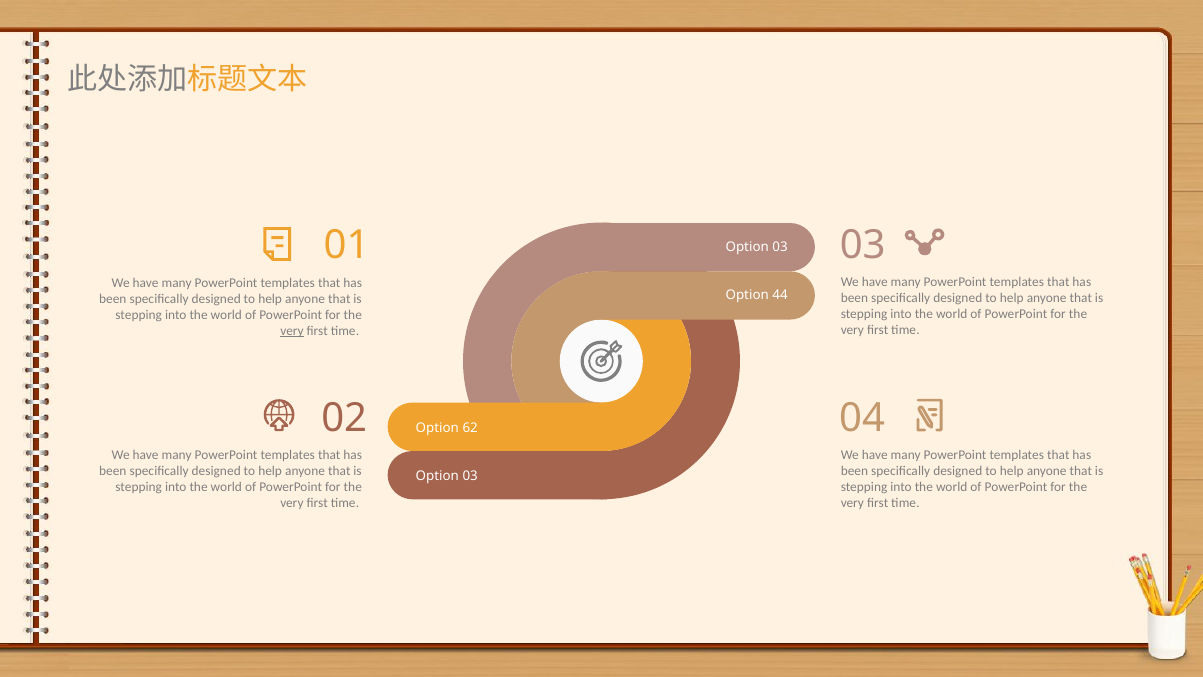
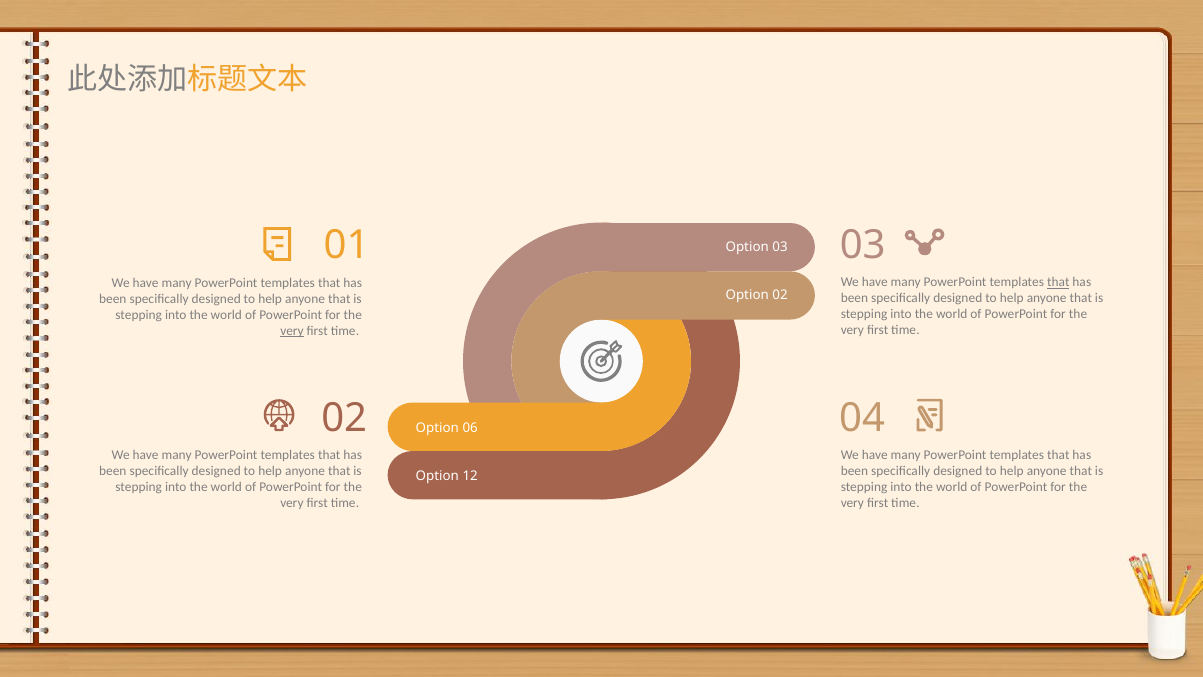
that underline: none -> present (1058, 282)
Option 44: 44 -> 02 (780, 295)
62: 62 -> 06 (470, 427)
03: 03 -> 12 (470, 476)
